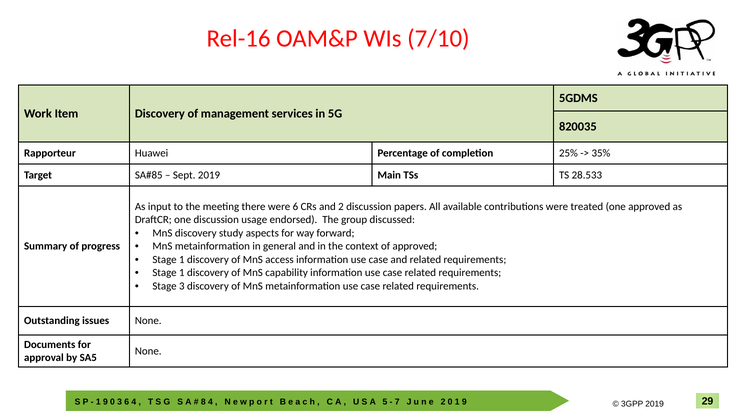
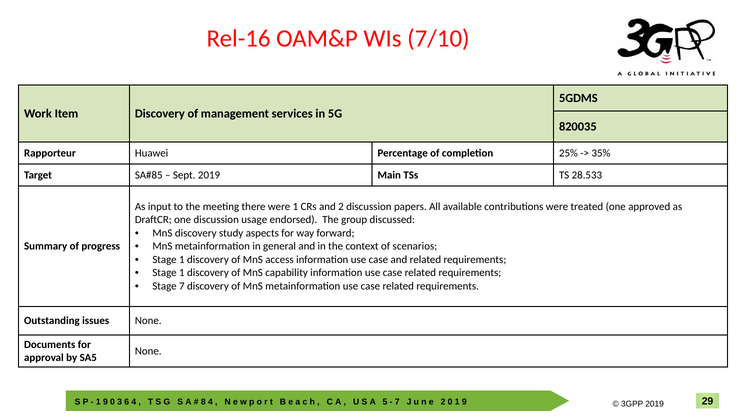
were 6: 6 -> 1 (295, 206)
of approved: approved -> scenarios (415, 246)
Stage 3: 3 -> 7 (182, 286)
